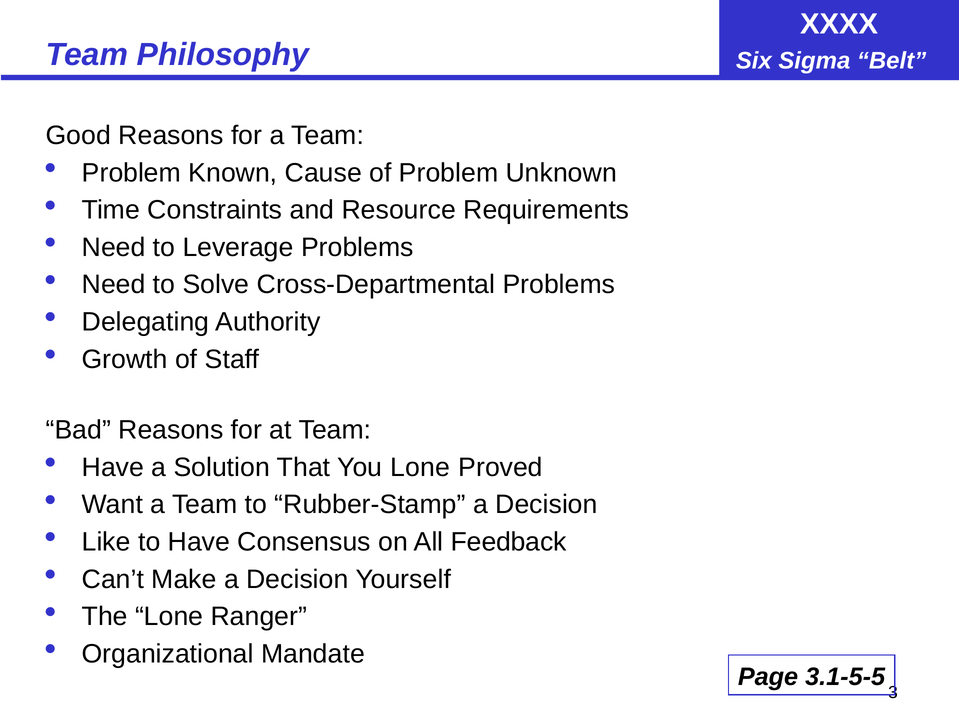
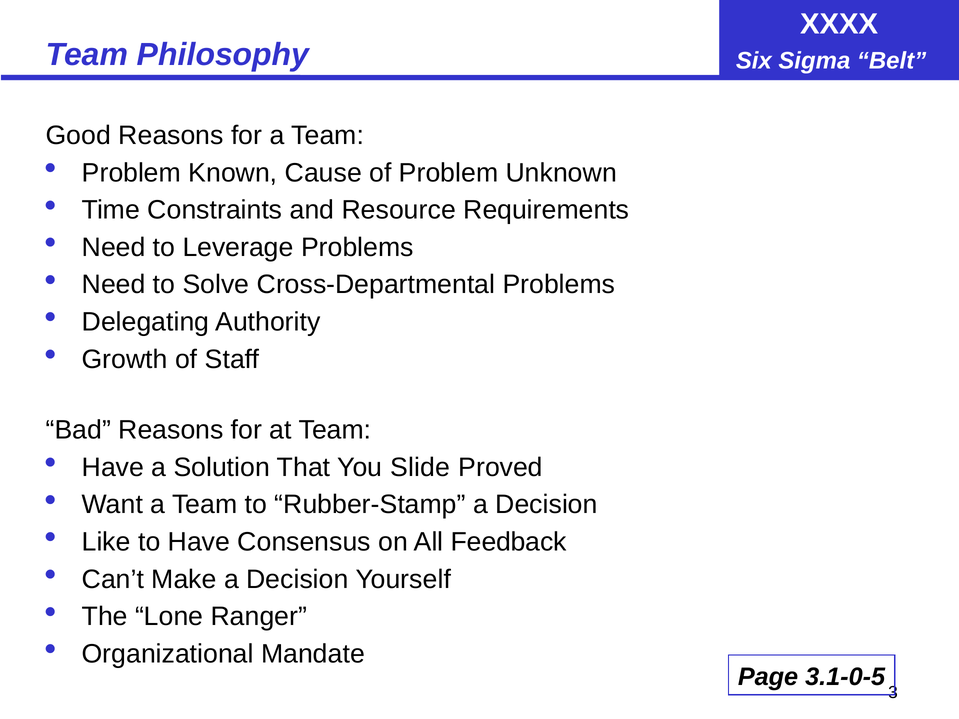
You Lone: Lone -> Slide (420, 468)
3.1-5-5: 3.1-5-5 -> 3.1-0-5 (845, 677)
